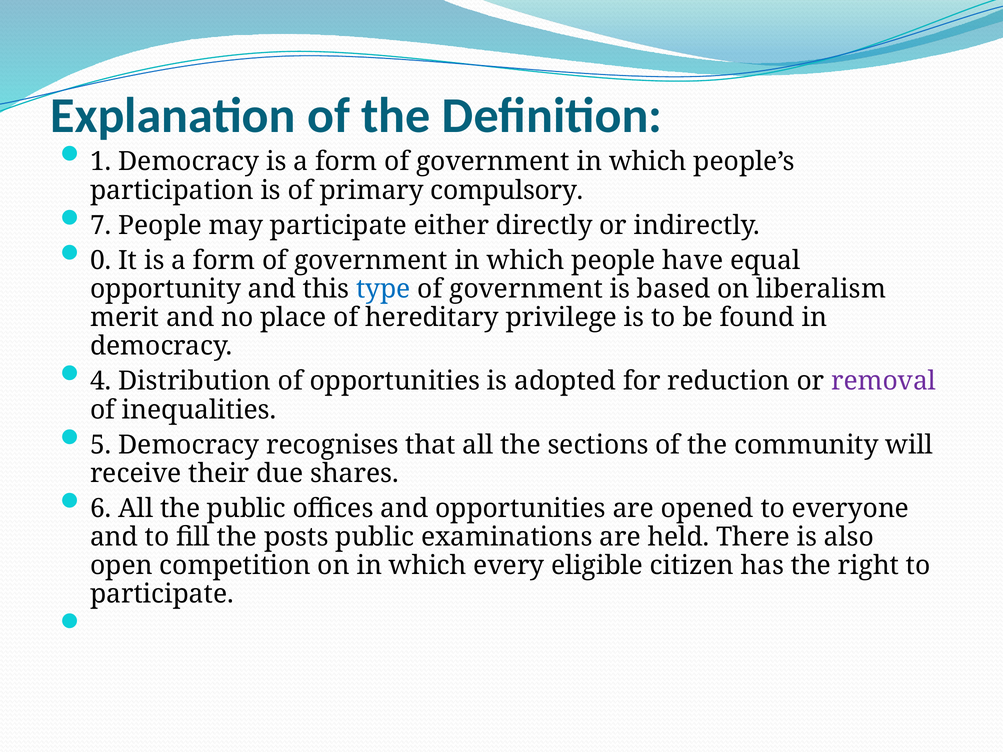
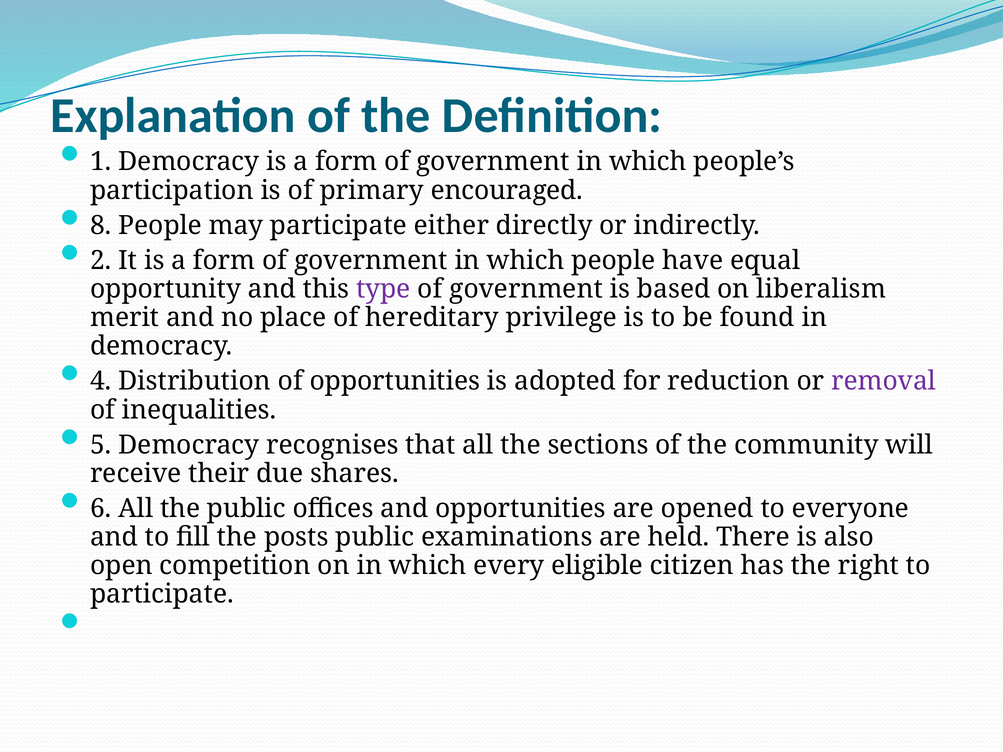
compulsory: compulsory -> encouraged (507, 190)
7: 7 -> 8 (101, 225)
0: 0 -> 2 (101, 261)
type colour: blue -> purple (383, 289)
